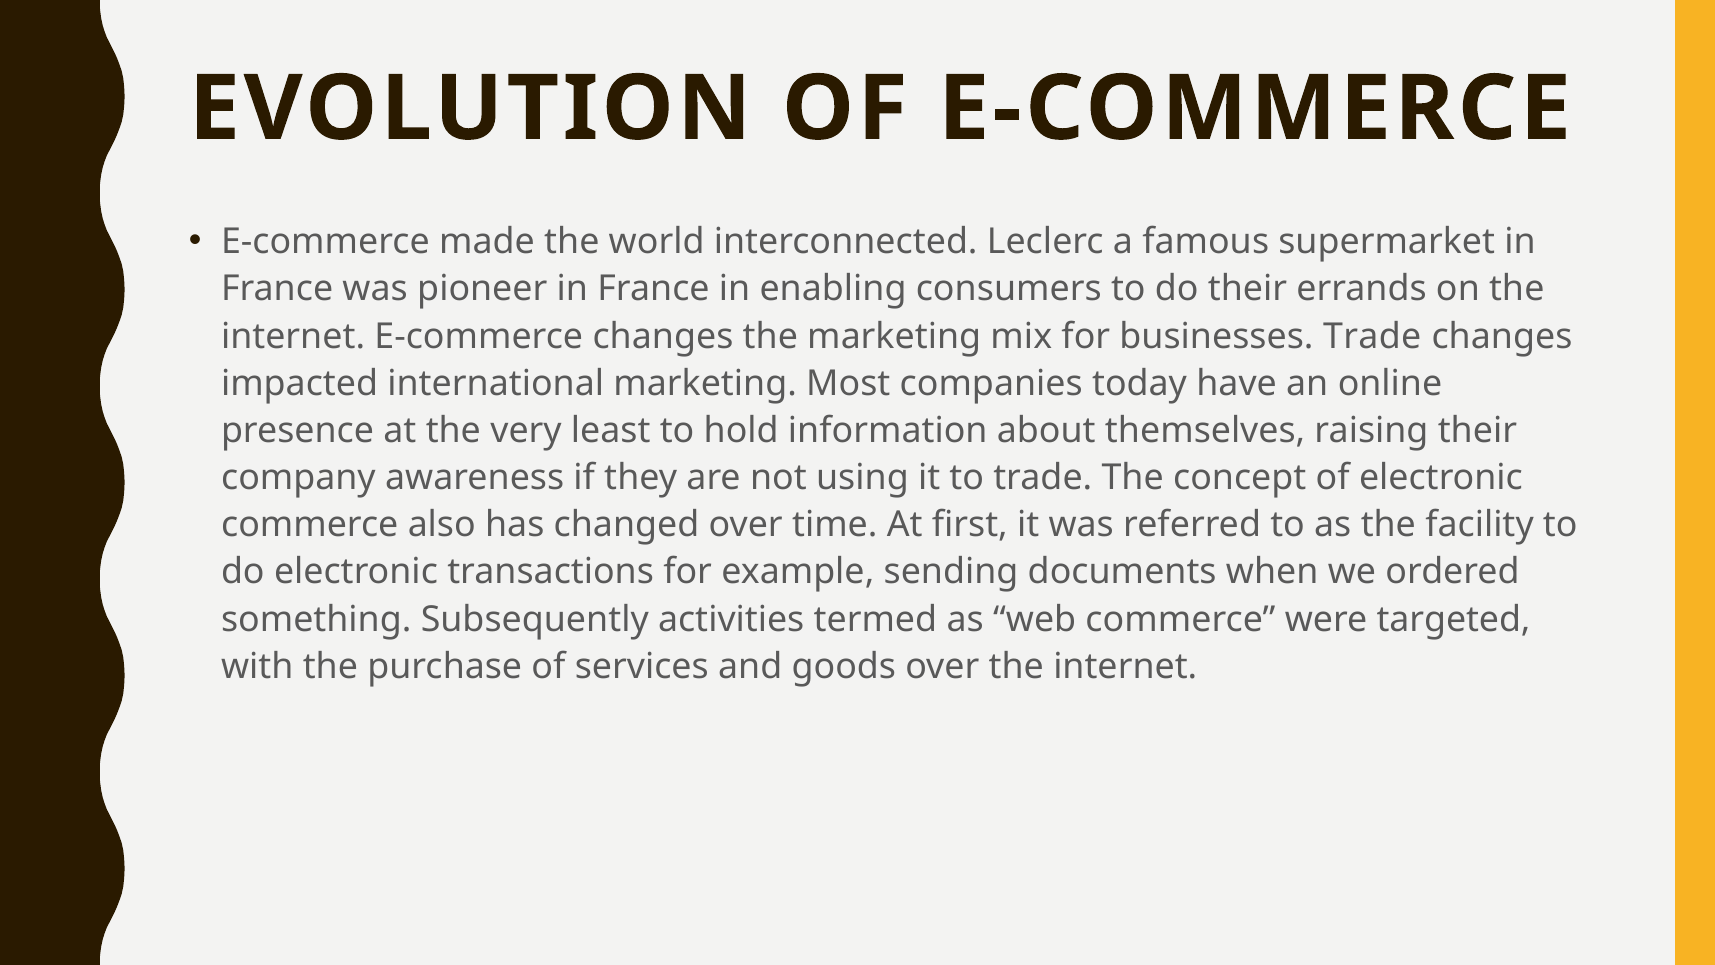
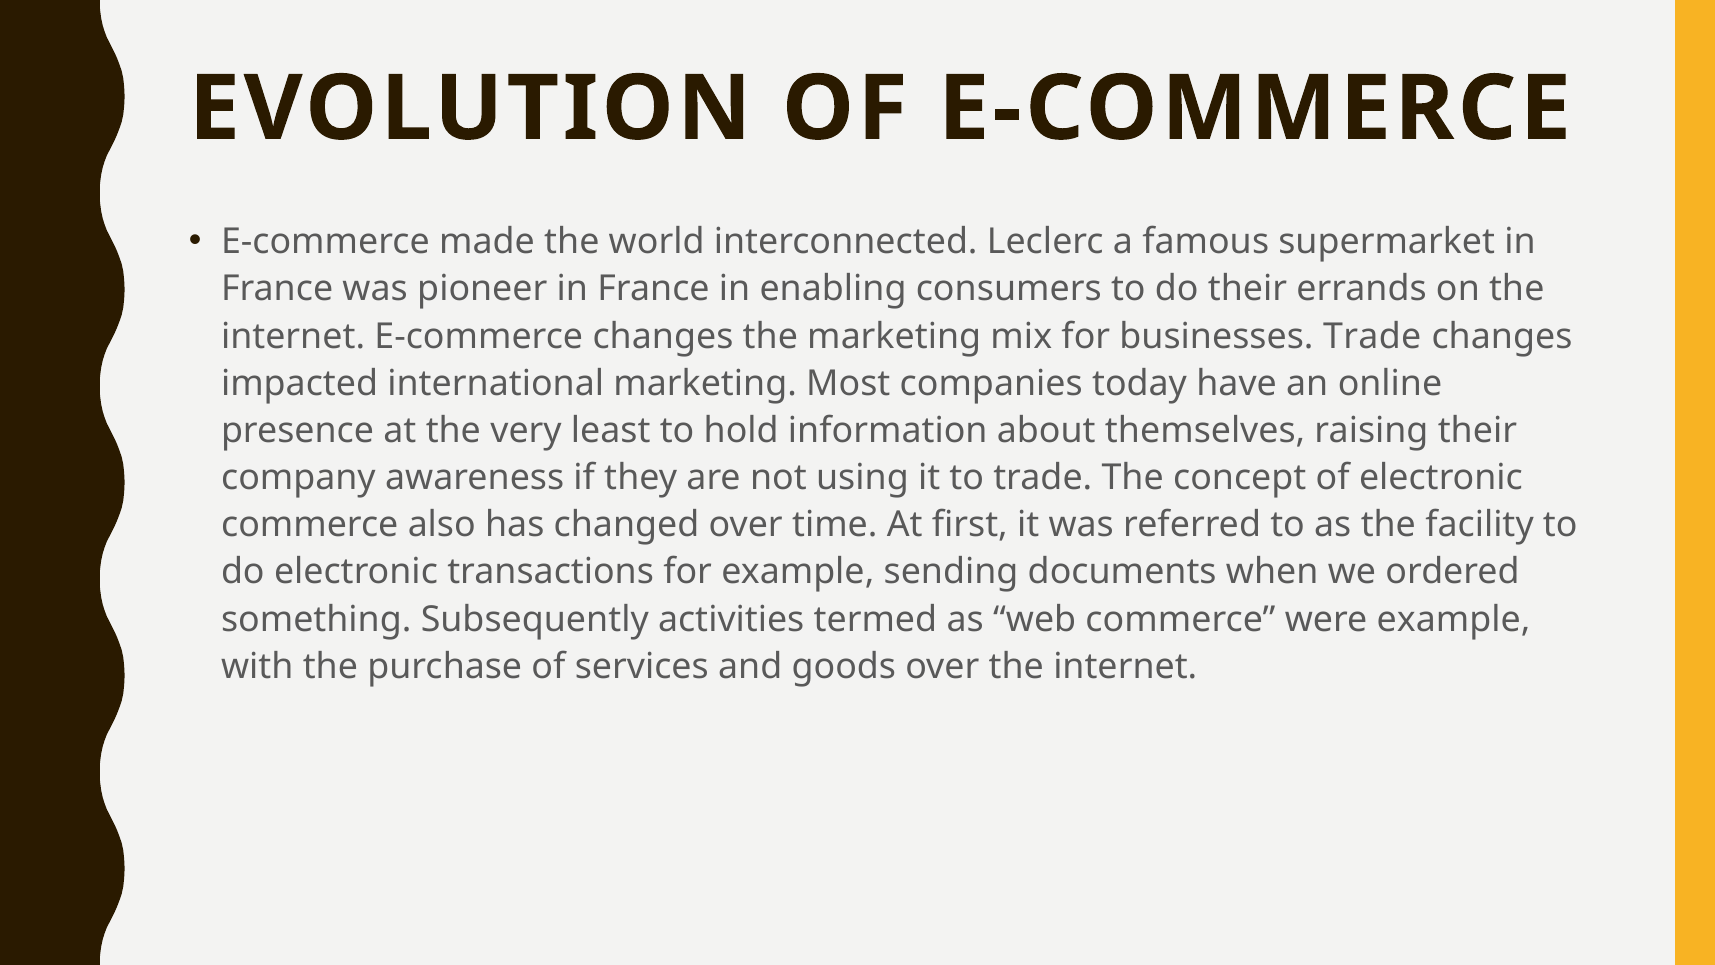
were targeted: targeted -> example (1454, 619)
